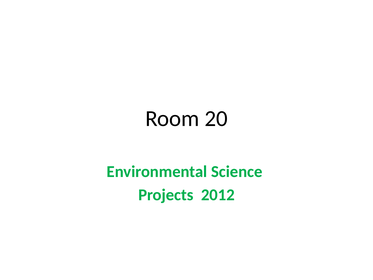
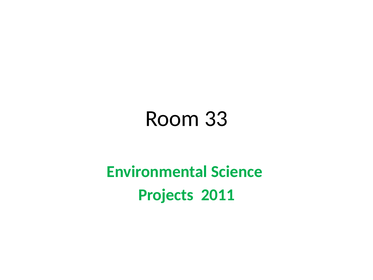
20: 20 -> 33 (216, 118)
2012: 2012 -> 2011 (218, 195)
